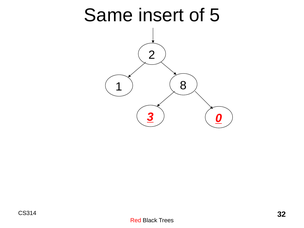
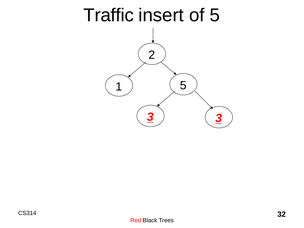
Same: Same -> Traffic (109, 15)
1 8: 8 -> 5 (183, 85)
3 0: 0 -> 3 (219, 118)
